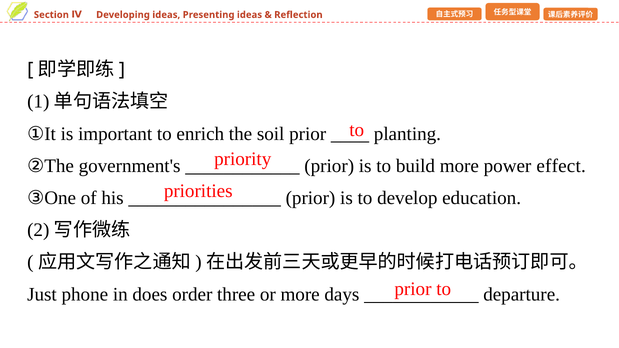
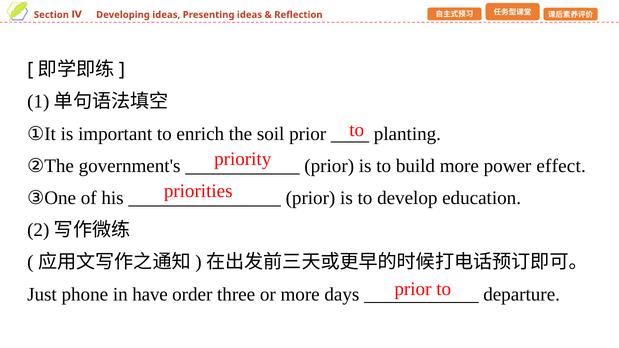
does: does -> have (150, 294)
